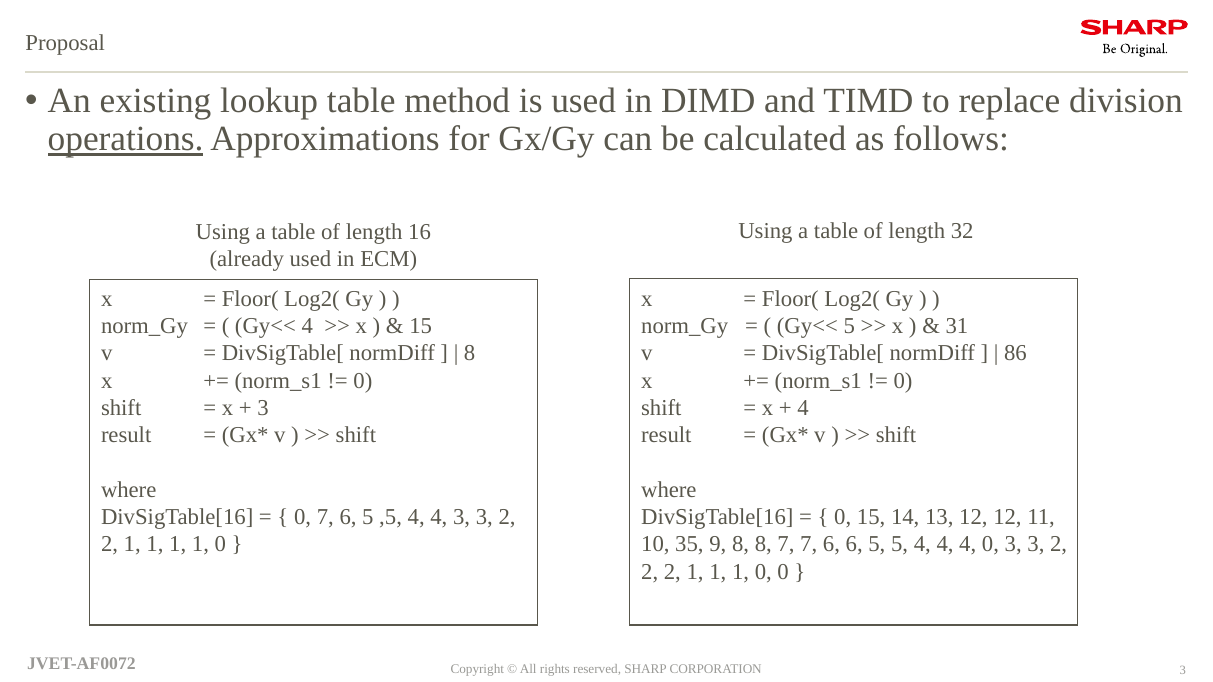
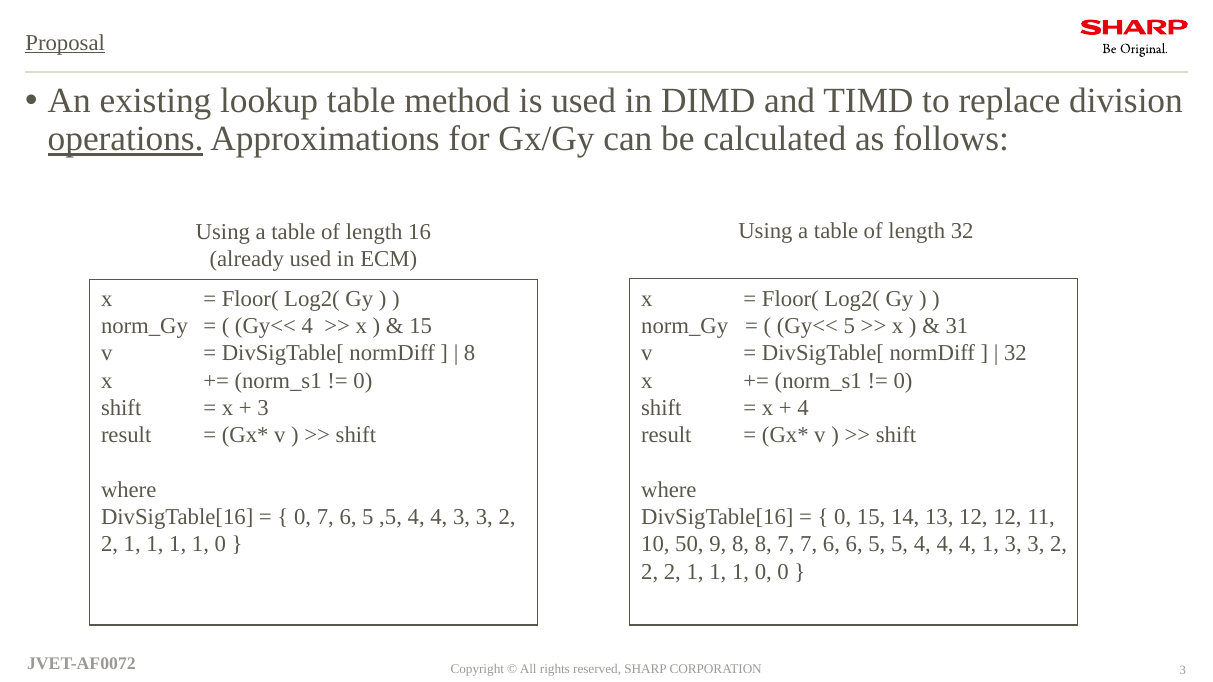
Proposal underline: none -> present (65, 43)
86: 86 -> 32 (1015, 354)
35: 35 -> 50 (689, 545)
4 0: 0 -> 1 (990, 545)
